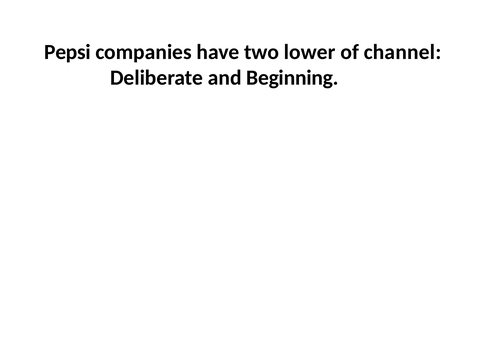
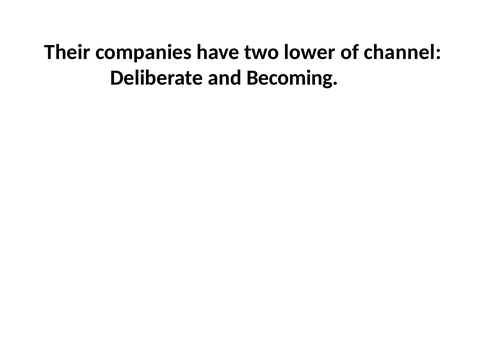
Pepsi: Pepsi -> Their (67, 52)
Beginning: Beginning -> Becoming (292, 78)
